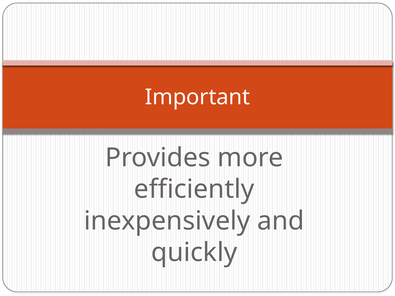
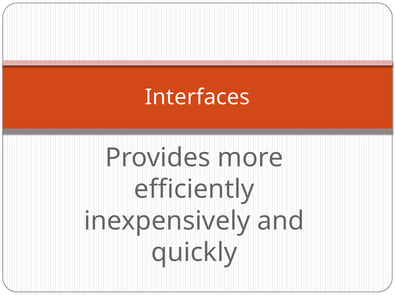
Important: Important -> Interfaces (197, 97)
